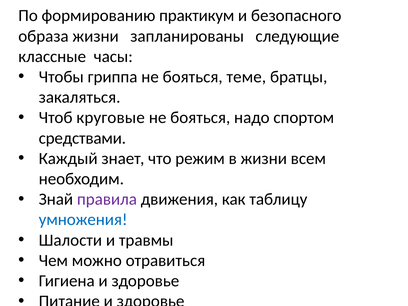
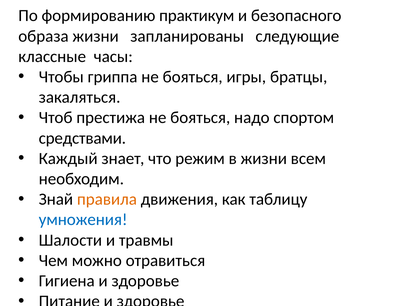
теме: теме -> игры (246, 77)
круговые: круговые -> престижа (111, 118)
правила colour: purple -> orange (107, 199)
